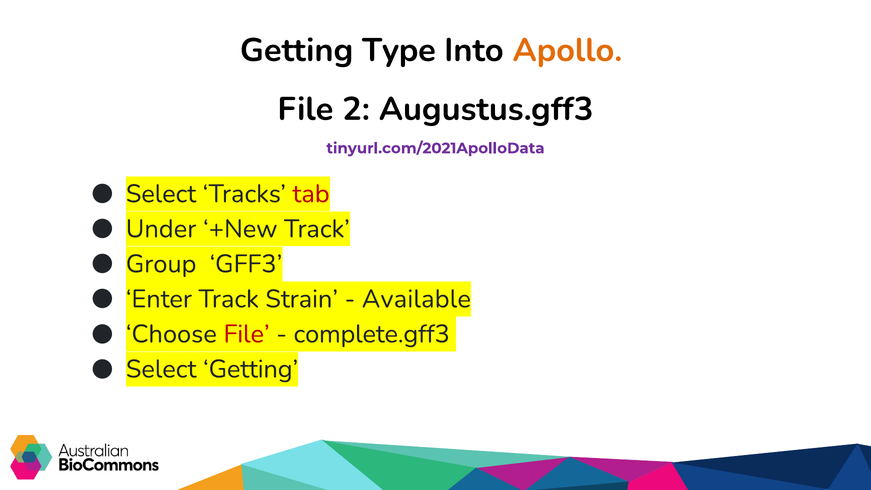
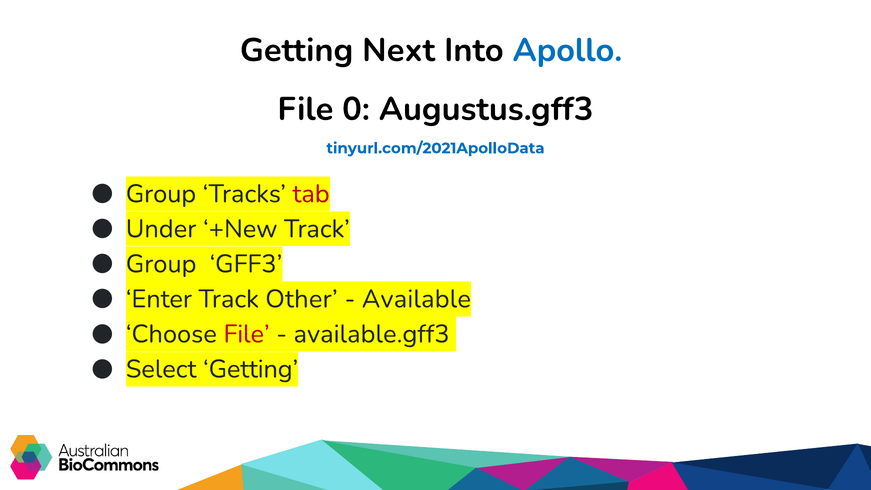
Type: Type -> Next (399, 50)
Apollo colour: orange -> blue (567, 50)
2: 2 -> 0 (356, 109)
tinyurl.com/2021ApolloData colour: purple -> blue (435, 148)
Select: Select -> Group (161, 194)
Strain: Strain -> Other (302, 299)
complete.gff3: complete.gff3 -> available.gff3 (372, 334)
